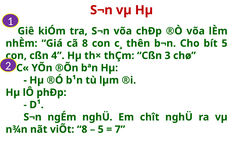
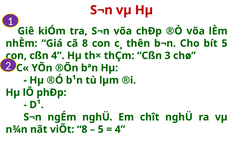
7: 7 -> 4 (120, 129)
